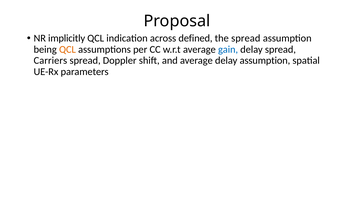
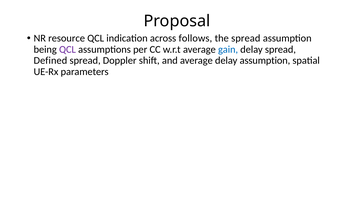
implicitly: implicitly -> resource (67, 38)
defined: defined -> follows (195, 38)
QCL colour: orange -> purple (67, 49)
Carriers: Carriers -> Defined (50, 61)
